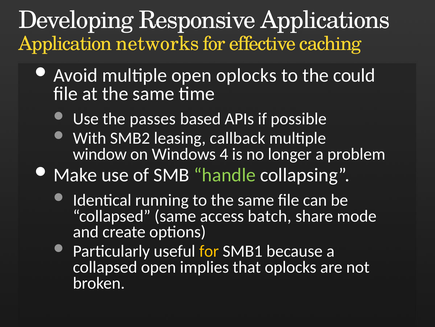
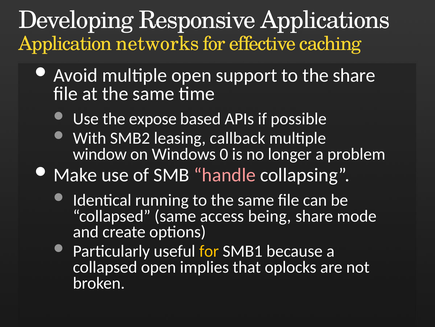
open oplocks: oplocks -> support (247, 75)
the could: could -> share (354, 75)
passes: passes -> expose (153, 119)
4: 4 -> 0 (224, 154)
handle colour: light green -> pink (225, 175)
batch: batch -> being (270, 216)
